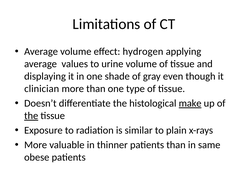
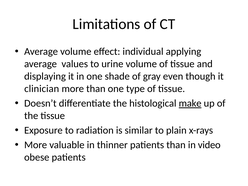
hydrogen: hydrogen -> individual (143, 52)
the underline: present -> none (31, 116)
same: same -> video (209, 145)
